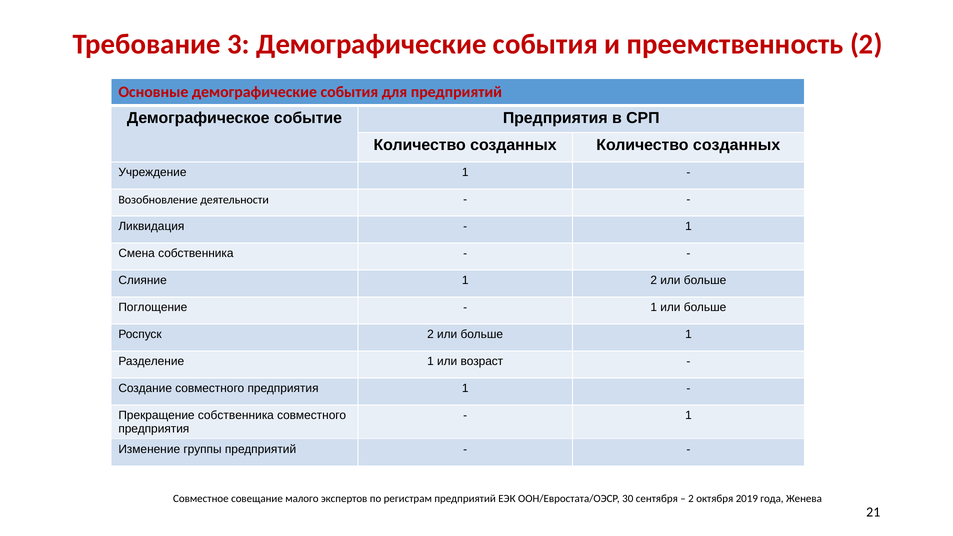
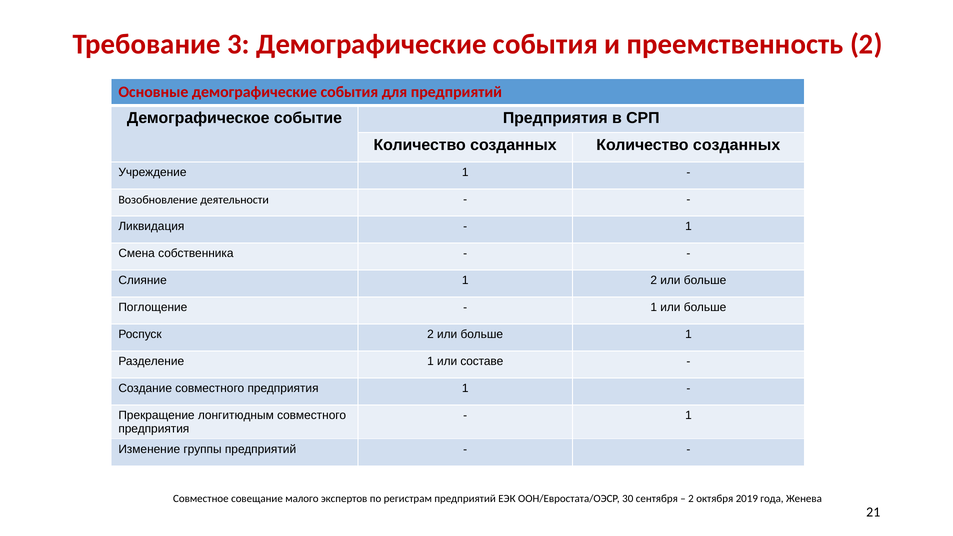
возраст: возраст -> составе (482, 361)
Прекращение собственника: собственника -> лонгитюдным (236, 415)
